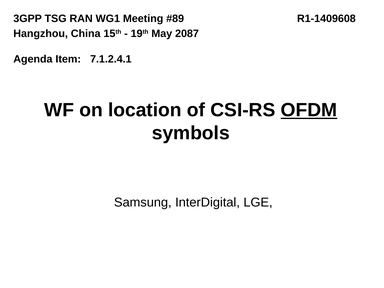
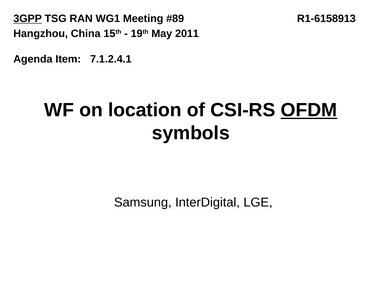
3GPP underline: none -> present (28, 19)
R1-1409608: R1-1409608 -> R1-6158913 (326, 19)
2087: 2087 -> 2011 (187, 34)
